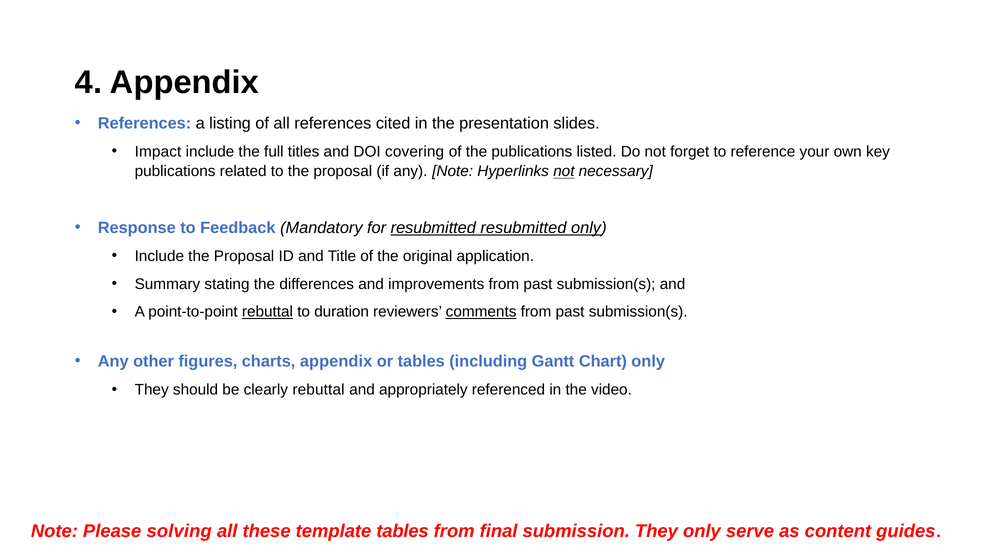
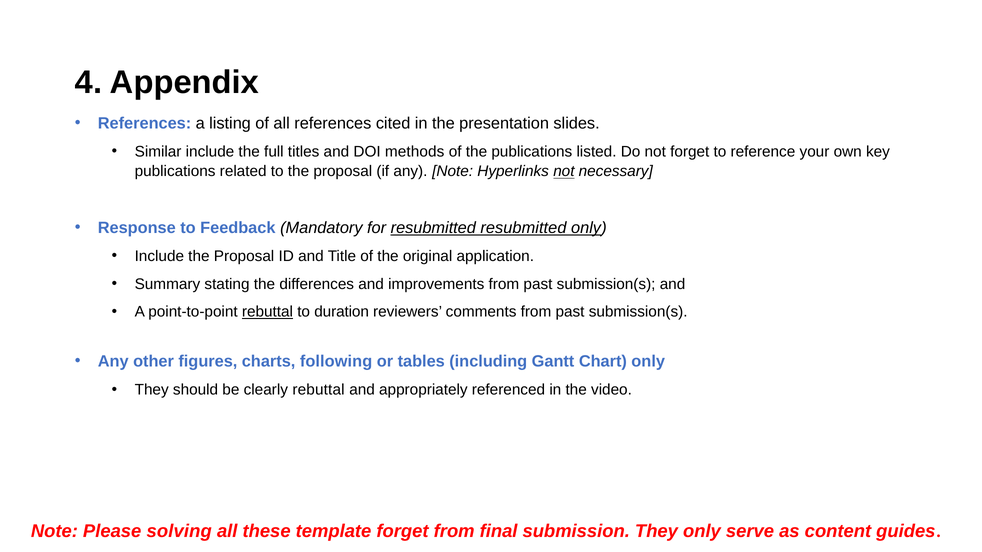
Impact: Impact -> Similar (158, 152)
covering: covering -> methods (415, 152)
comments underline: present -> none (481, 312)
charts appendix: appendix -> following (336, 362)
template tables: tables -> forget (402, 532)
